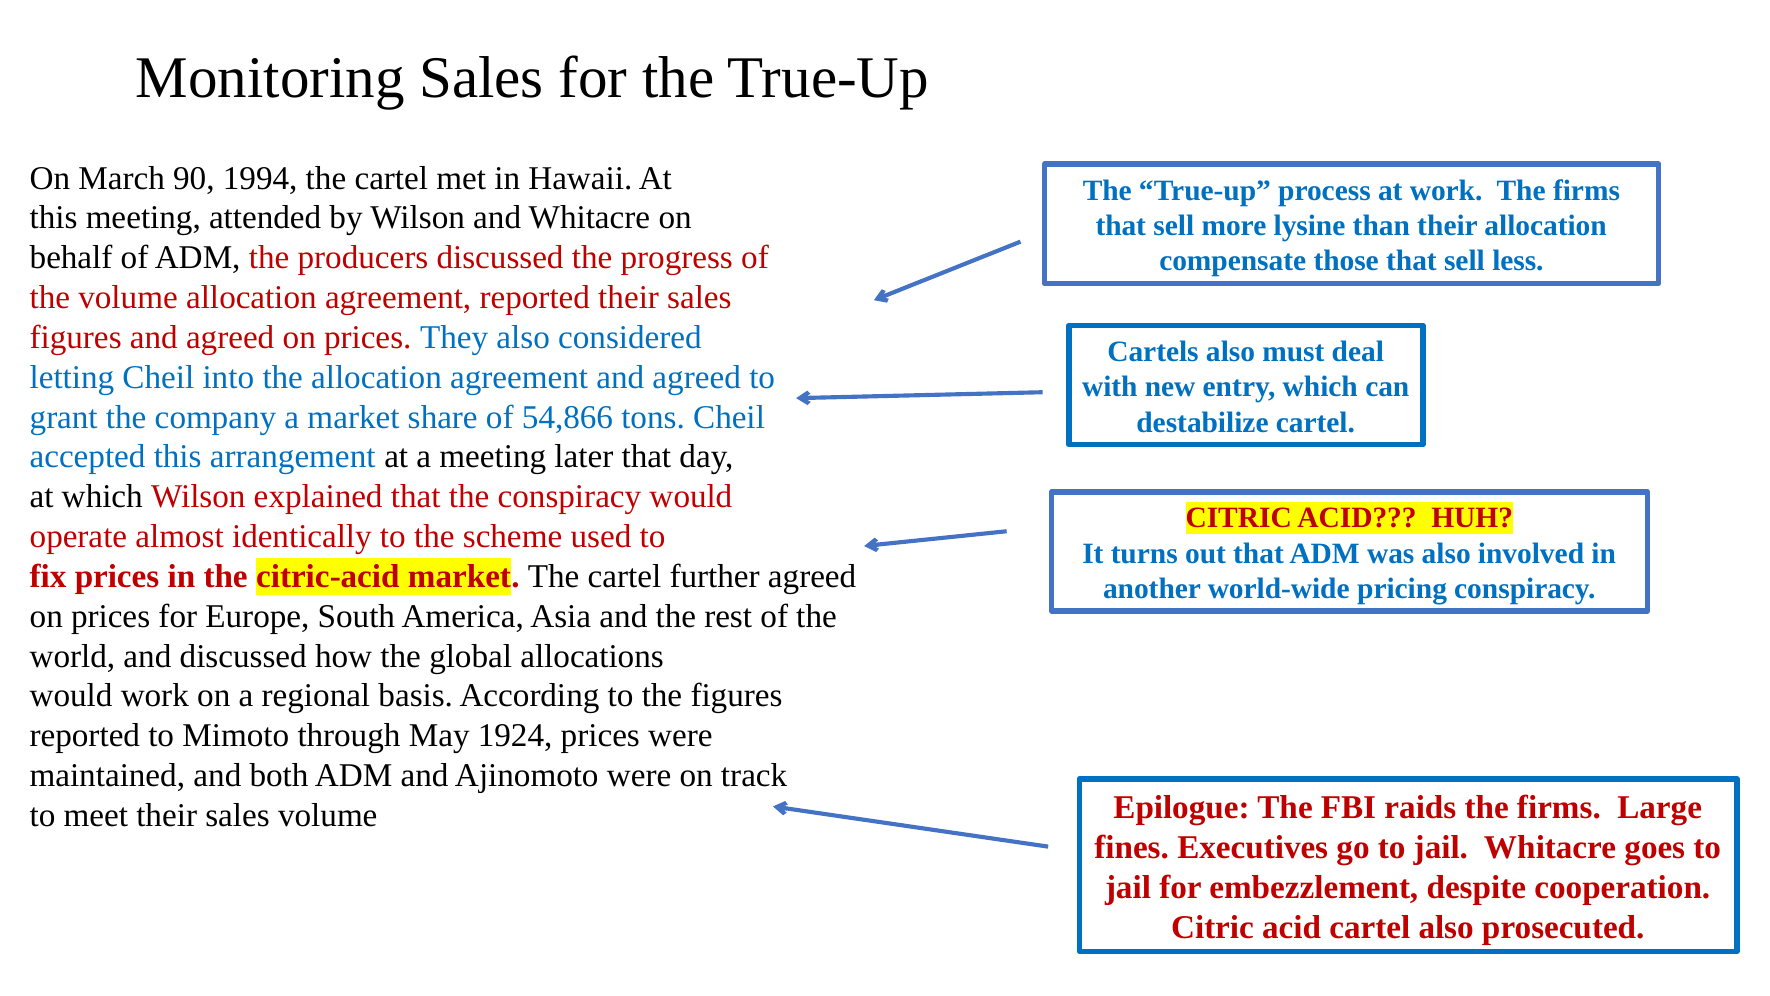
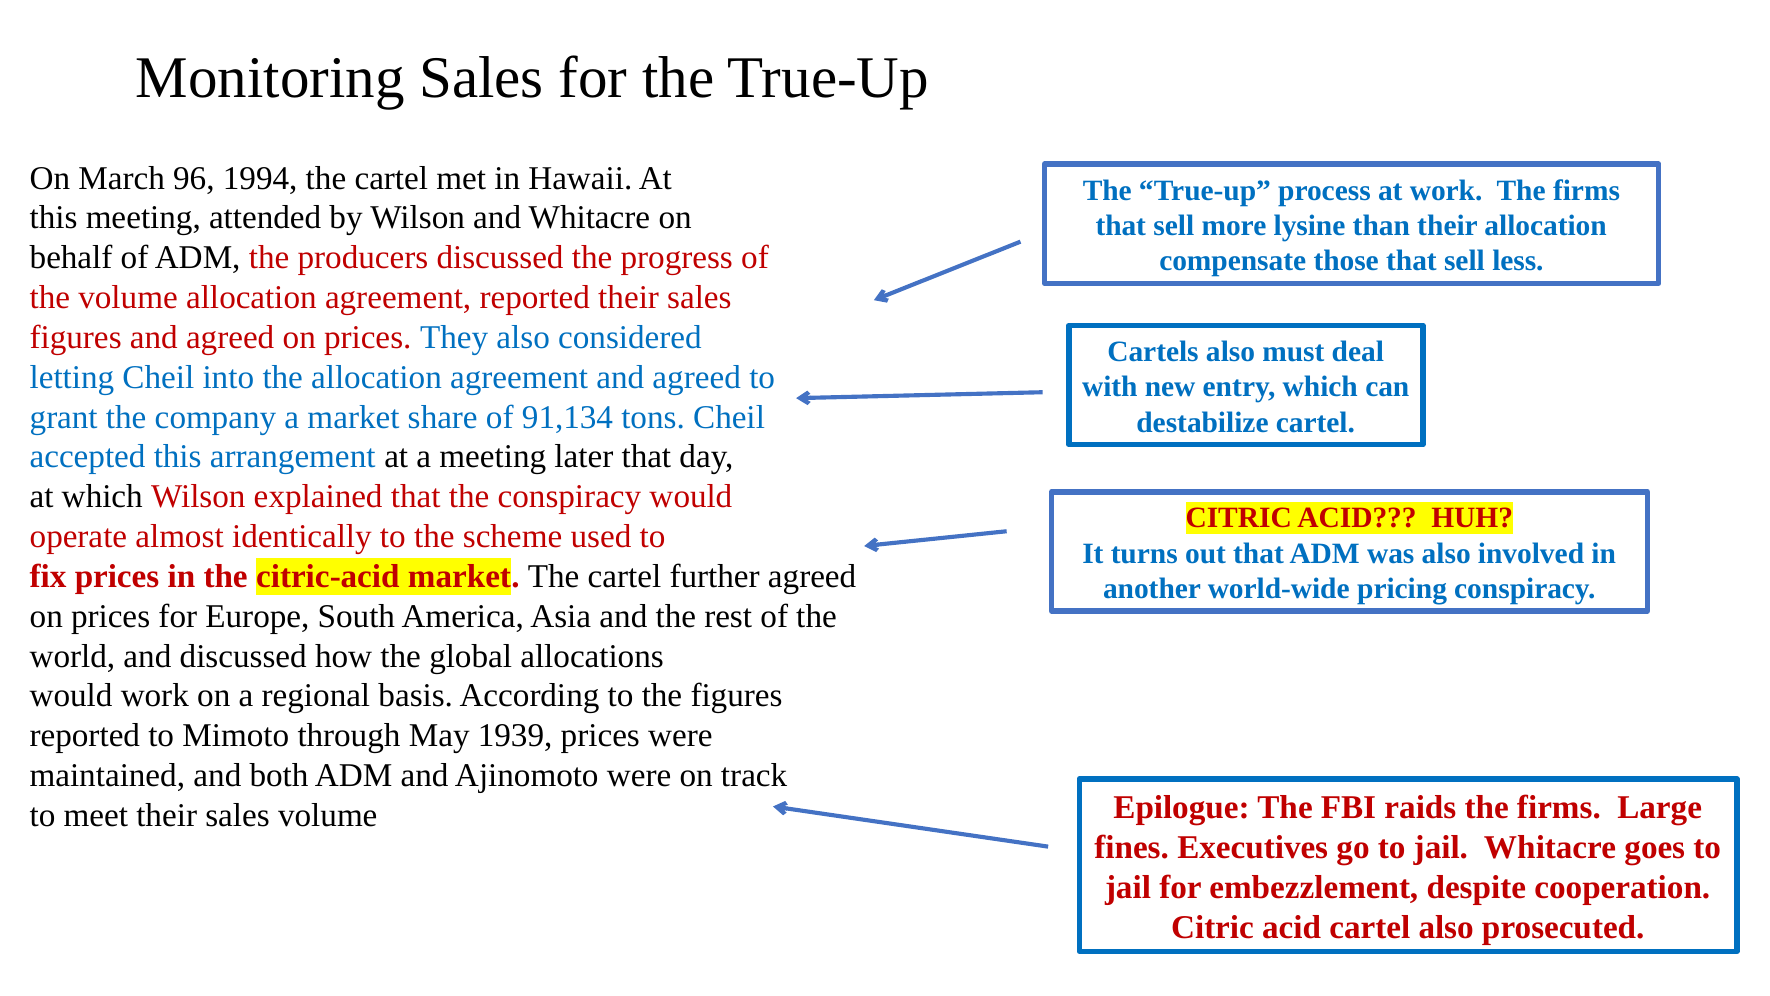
90: 90 -> 96 (194, 178)
54,866: 54,866 -> 91,134 (568, 417)
1924: 1924 -> 1939 (515, 736)
